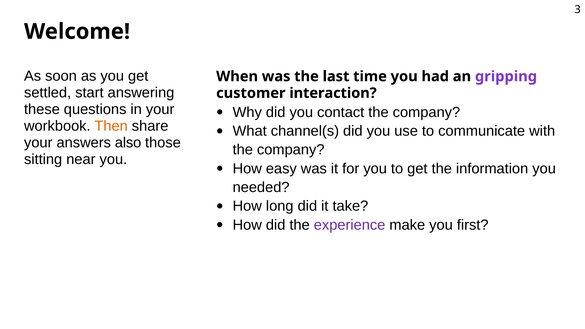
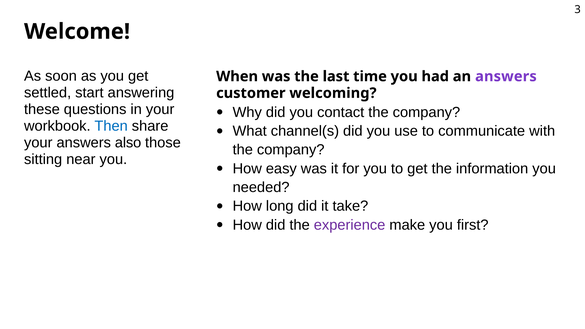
an gripping: gripping -> answers (506, 76)
interaction: interaction -> welcoming (333, 93)
Then colour: orange -> blue (111, 126)
